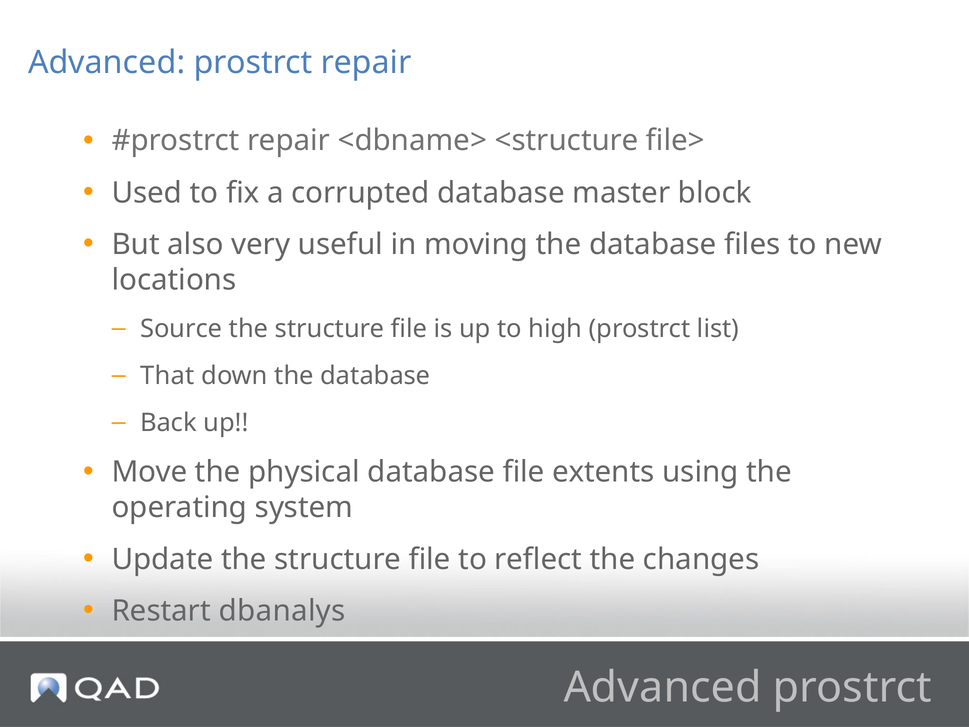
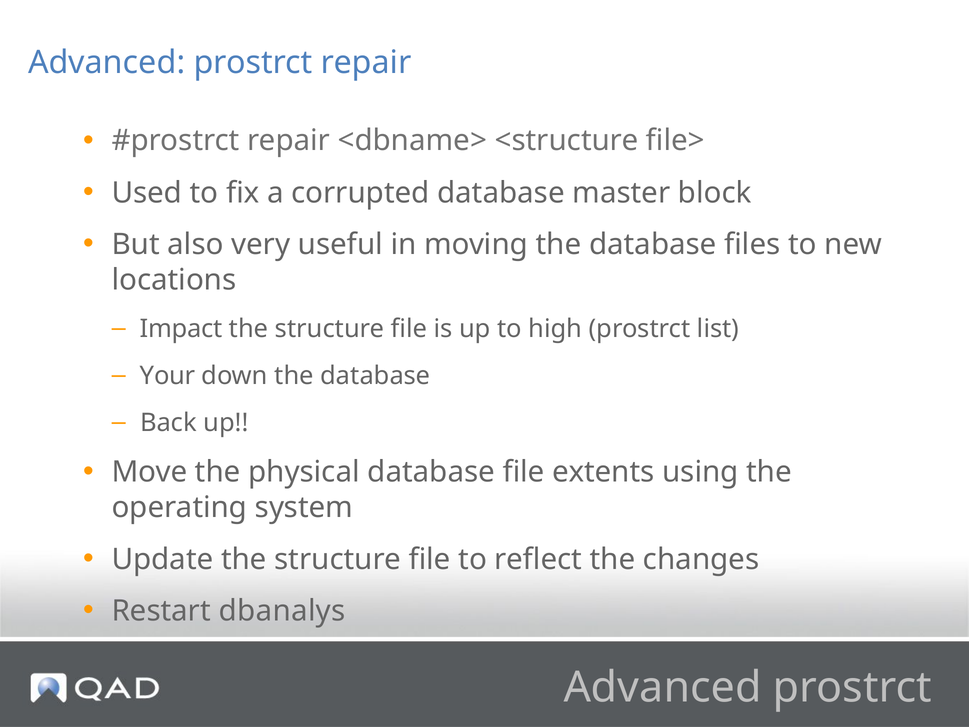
Source: Source -> Impact (181, 329)
That: That -> Your (168, 376)
